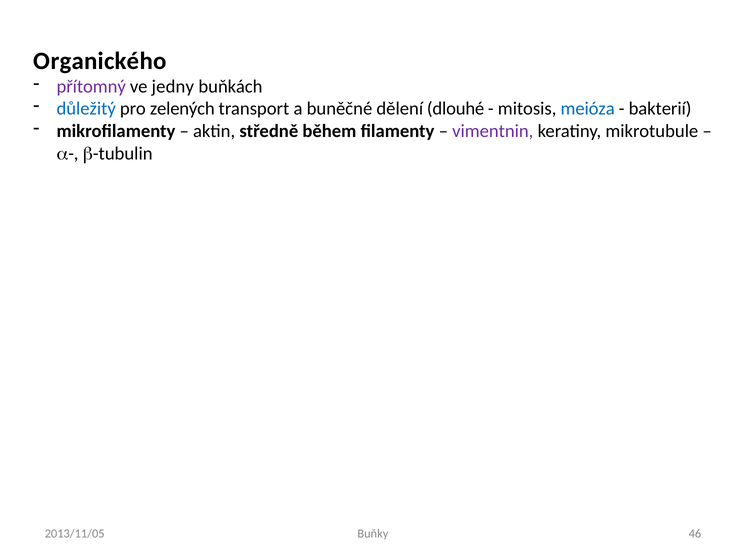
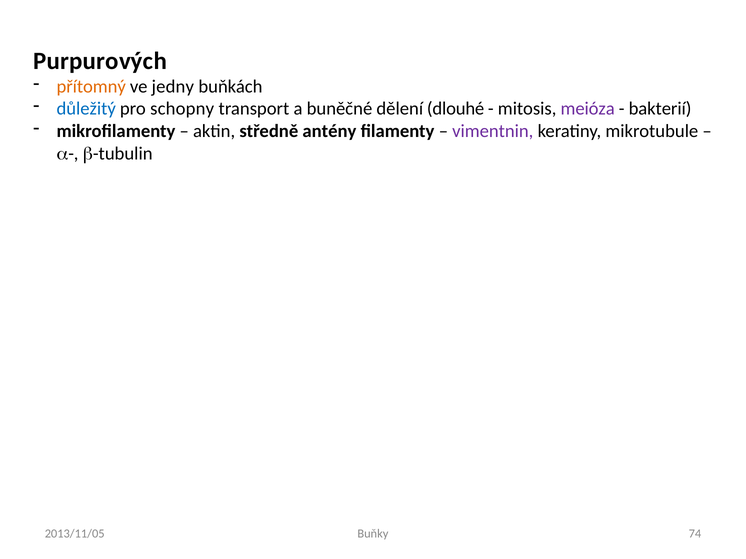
Organického: Organického -> Purpurových (100, 61)
přítomný colour: purple -> orange (91, 87)
zelených: zelených -> schopny (182, 109)
meióza colour: blue -> purple (588, 109)
během: během -> antény (329, 131)
46: 46 -> 74 (695, 534)
